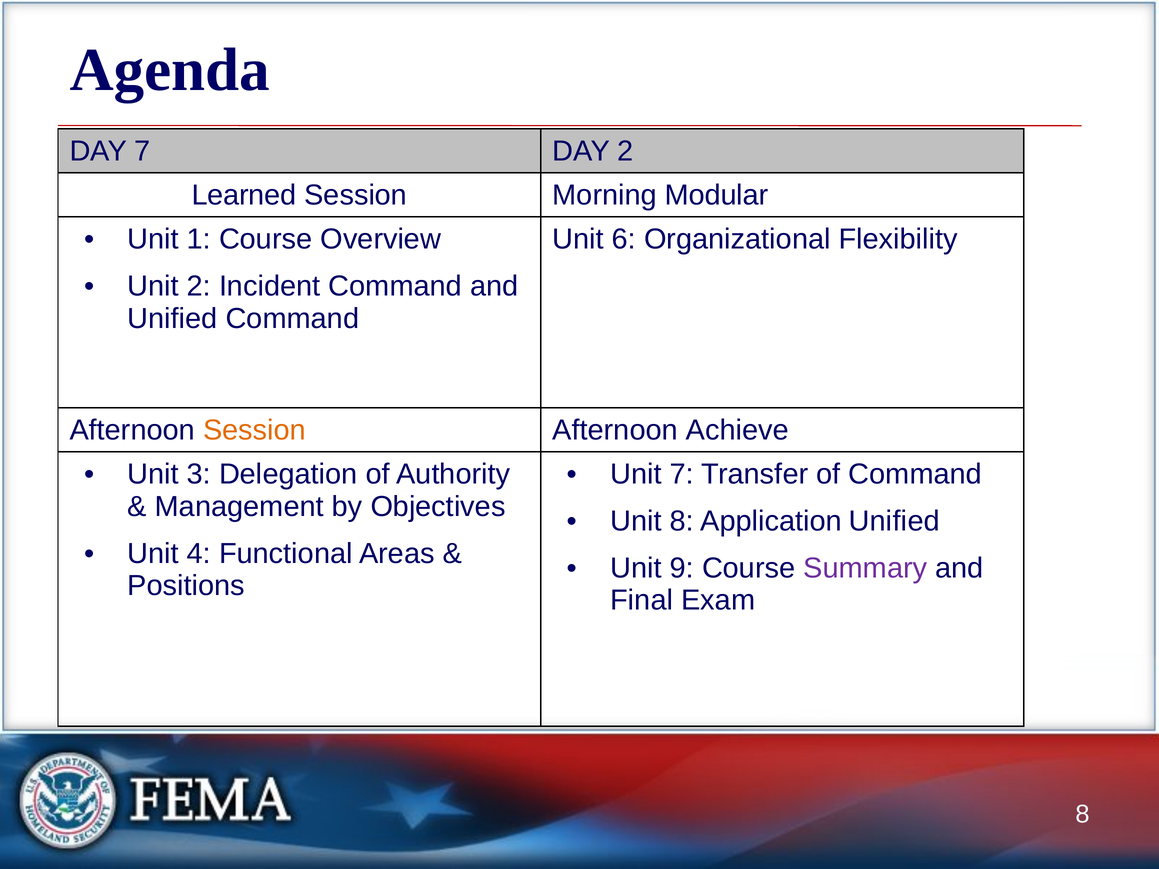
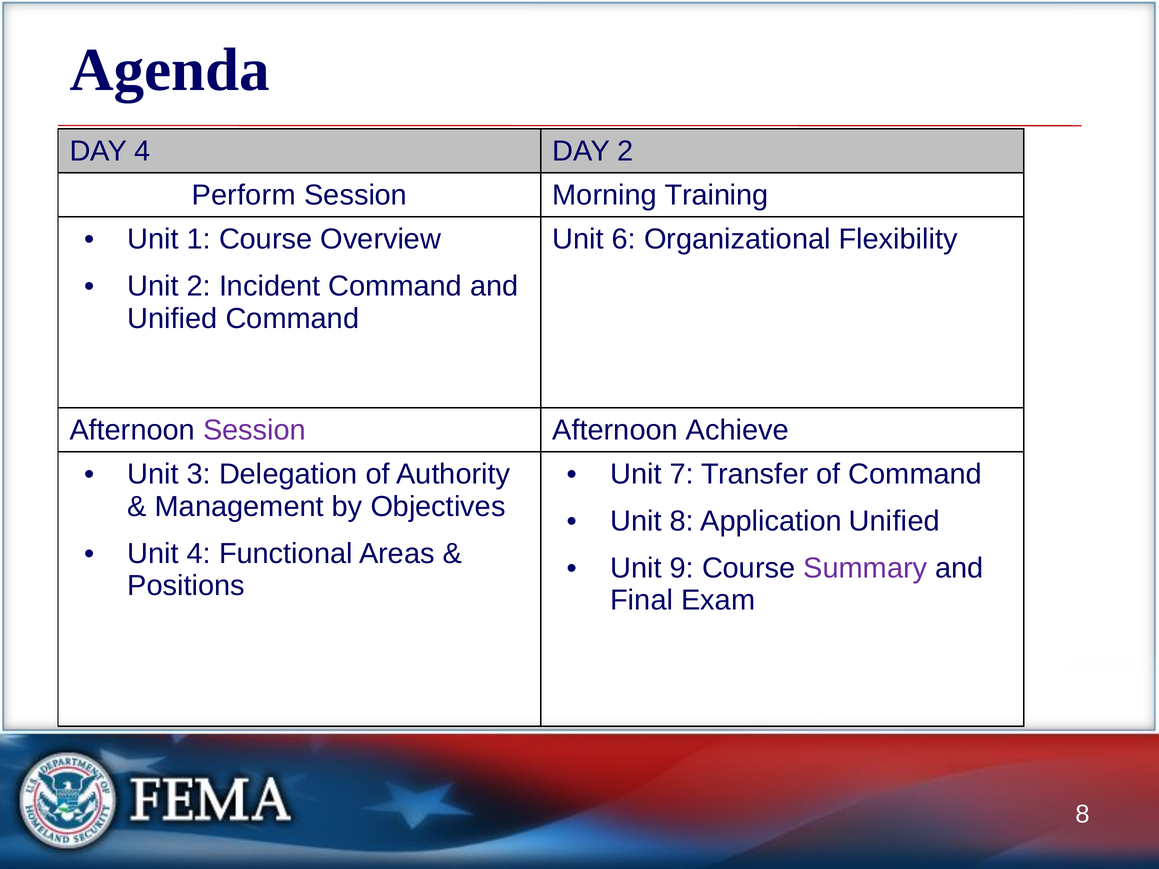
DAY 7: 7 -> 4 (142, 151)
Learned: Learned -> Perform (244, 195)
Modular: Modular -> Training (717, 195)
Session colour: orange -> purple (255, 430)
